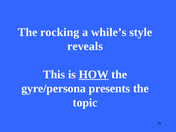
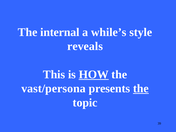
rocking: rocking -> internal (60, 32)
gyre/persona: gyre/persona -> vast/persona (53, 89)
the underline: none -> present (141, 89)
